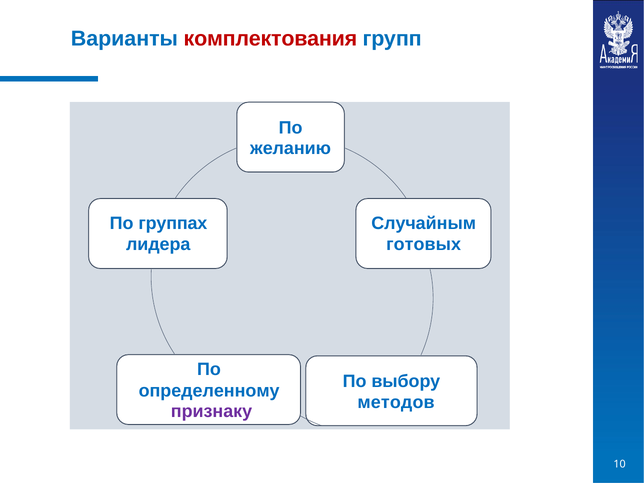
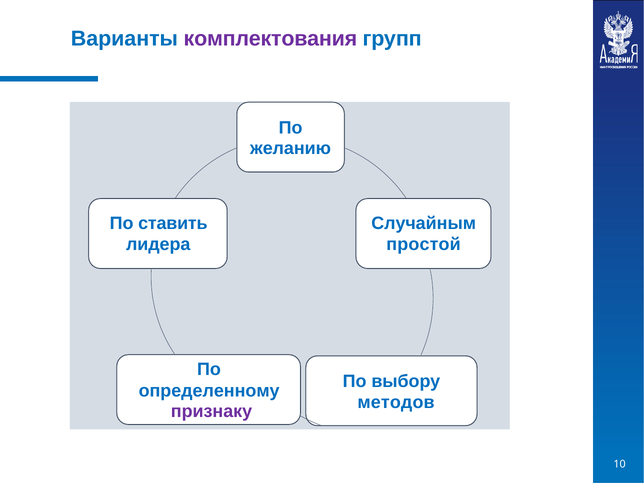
комплектования colour: red -> purple (270, 39)
группах: группах -> ставить (173, 223)
готовых: готовых -> простой (424, 245)
